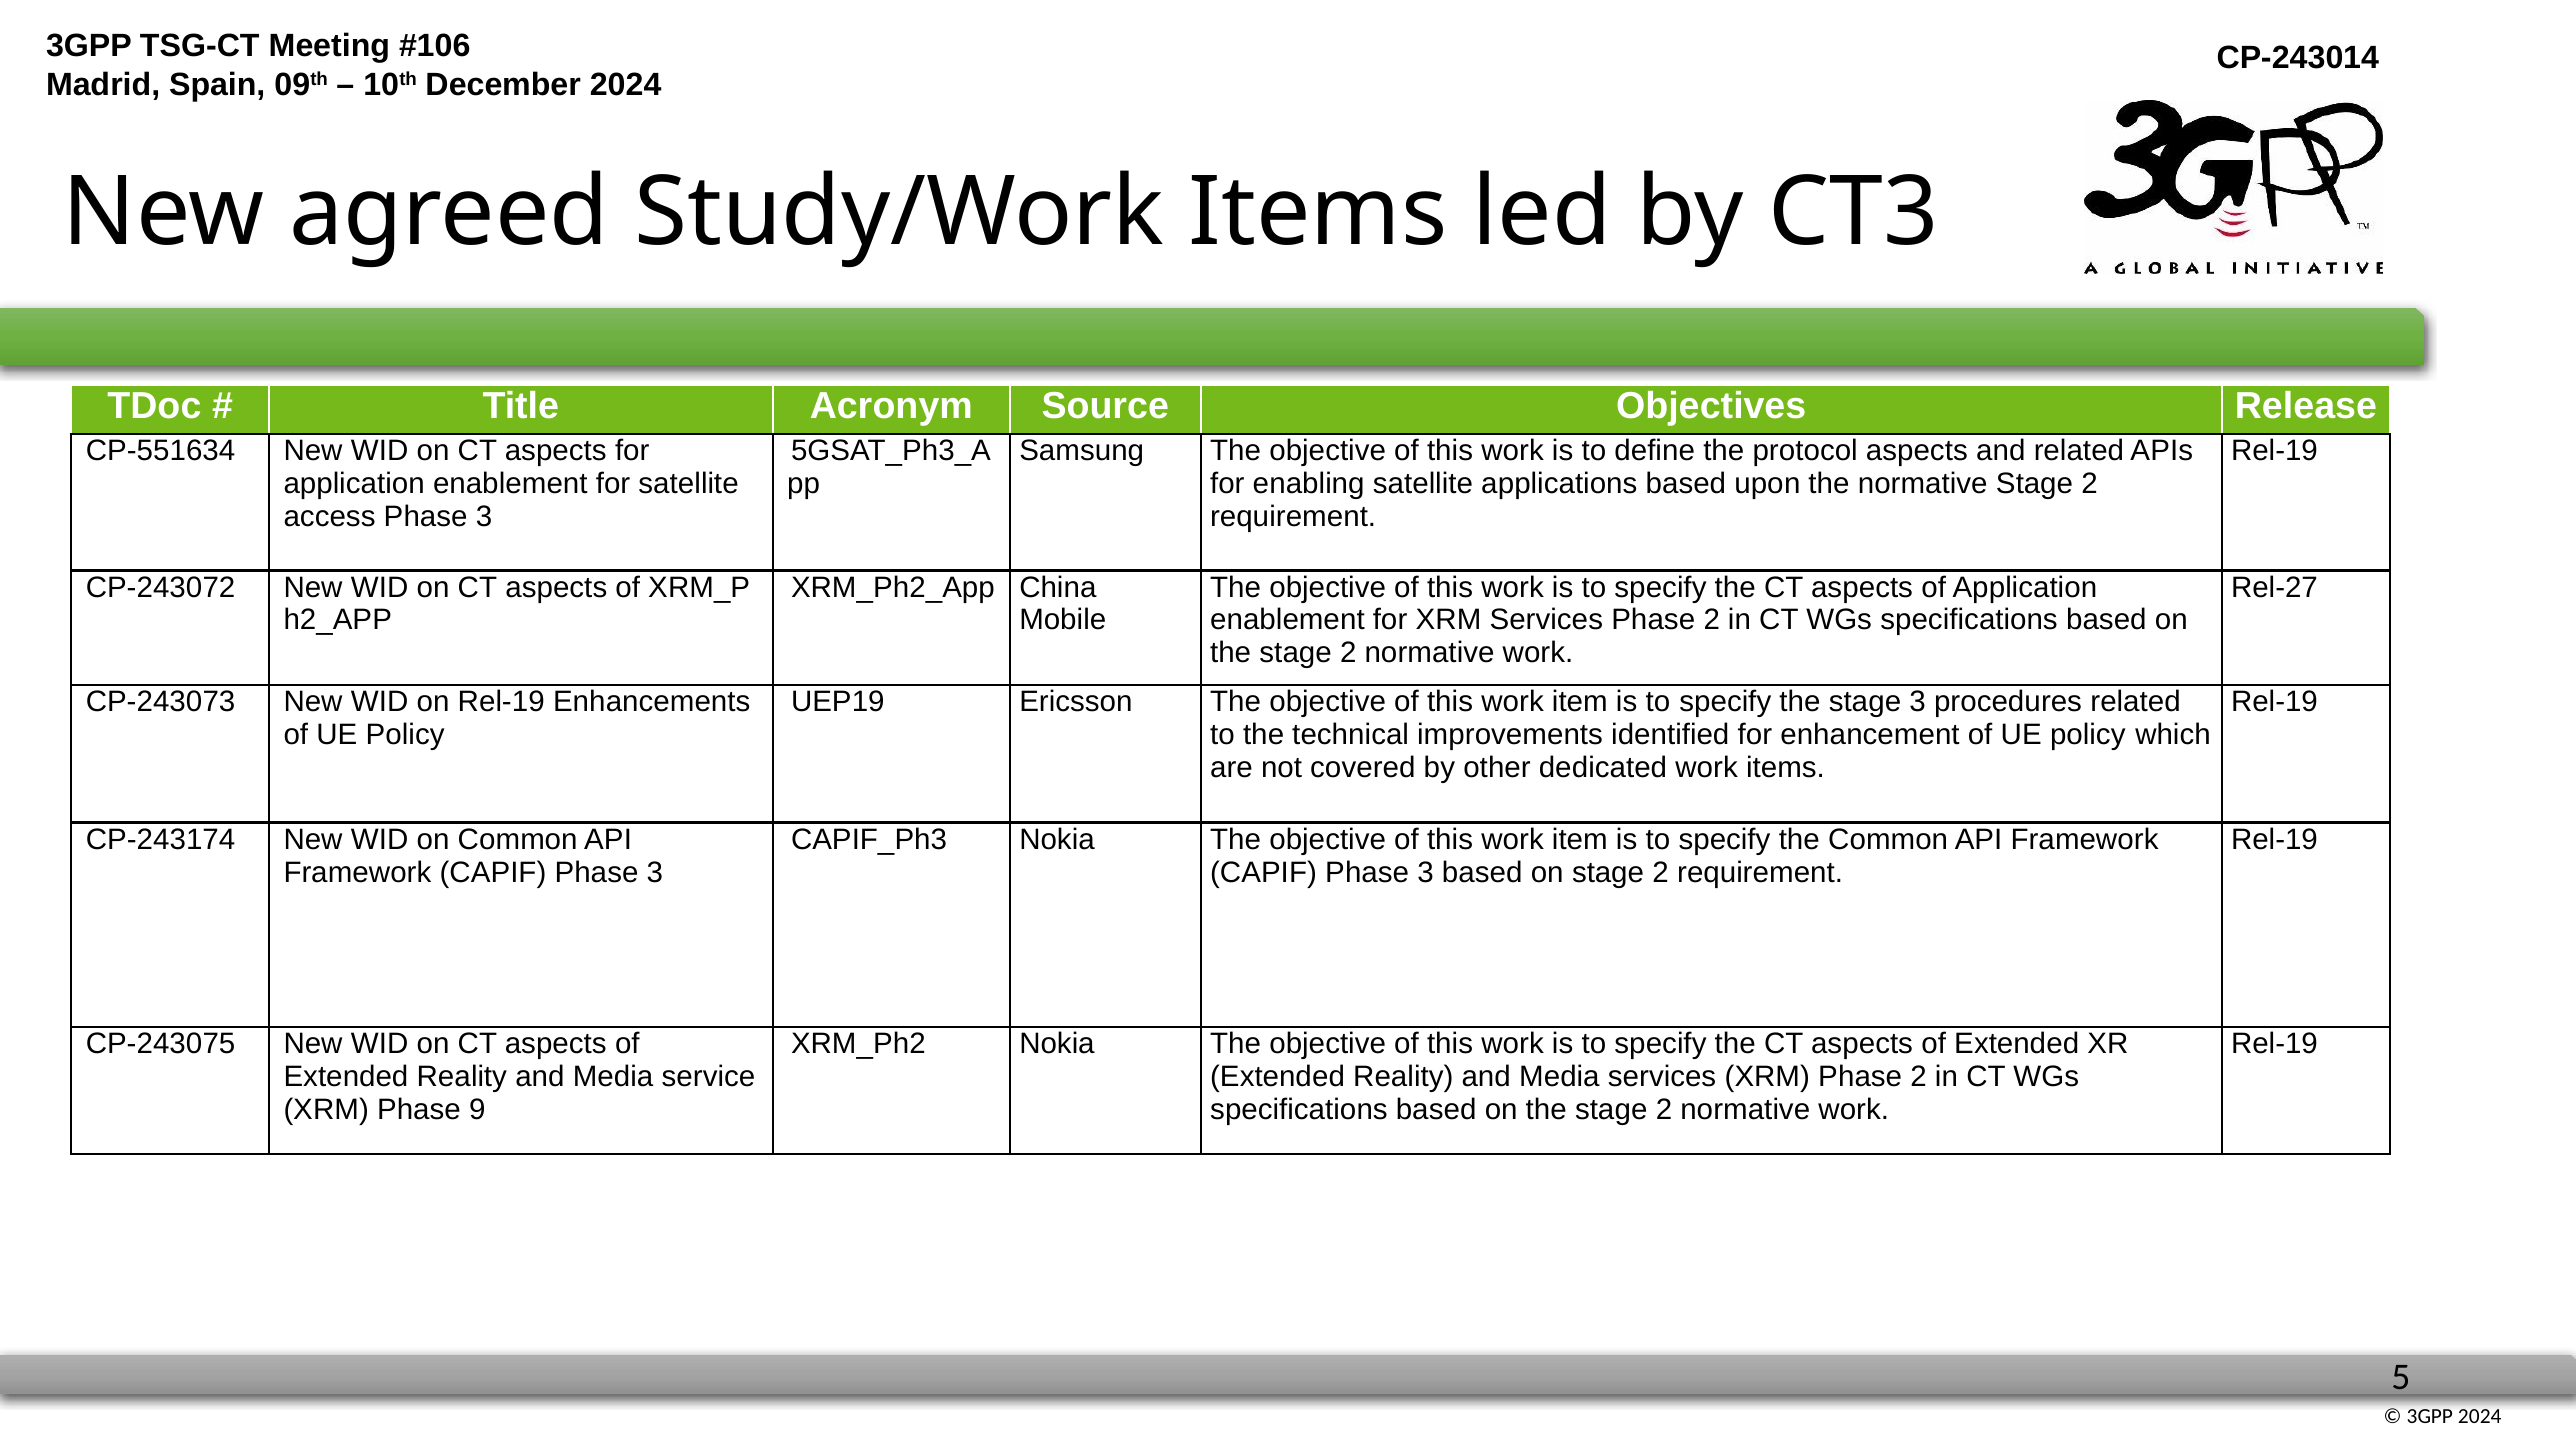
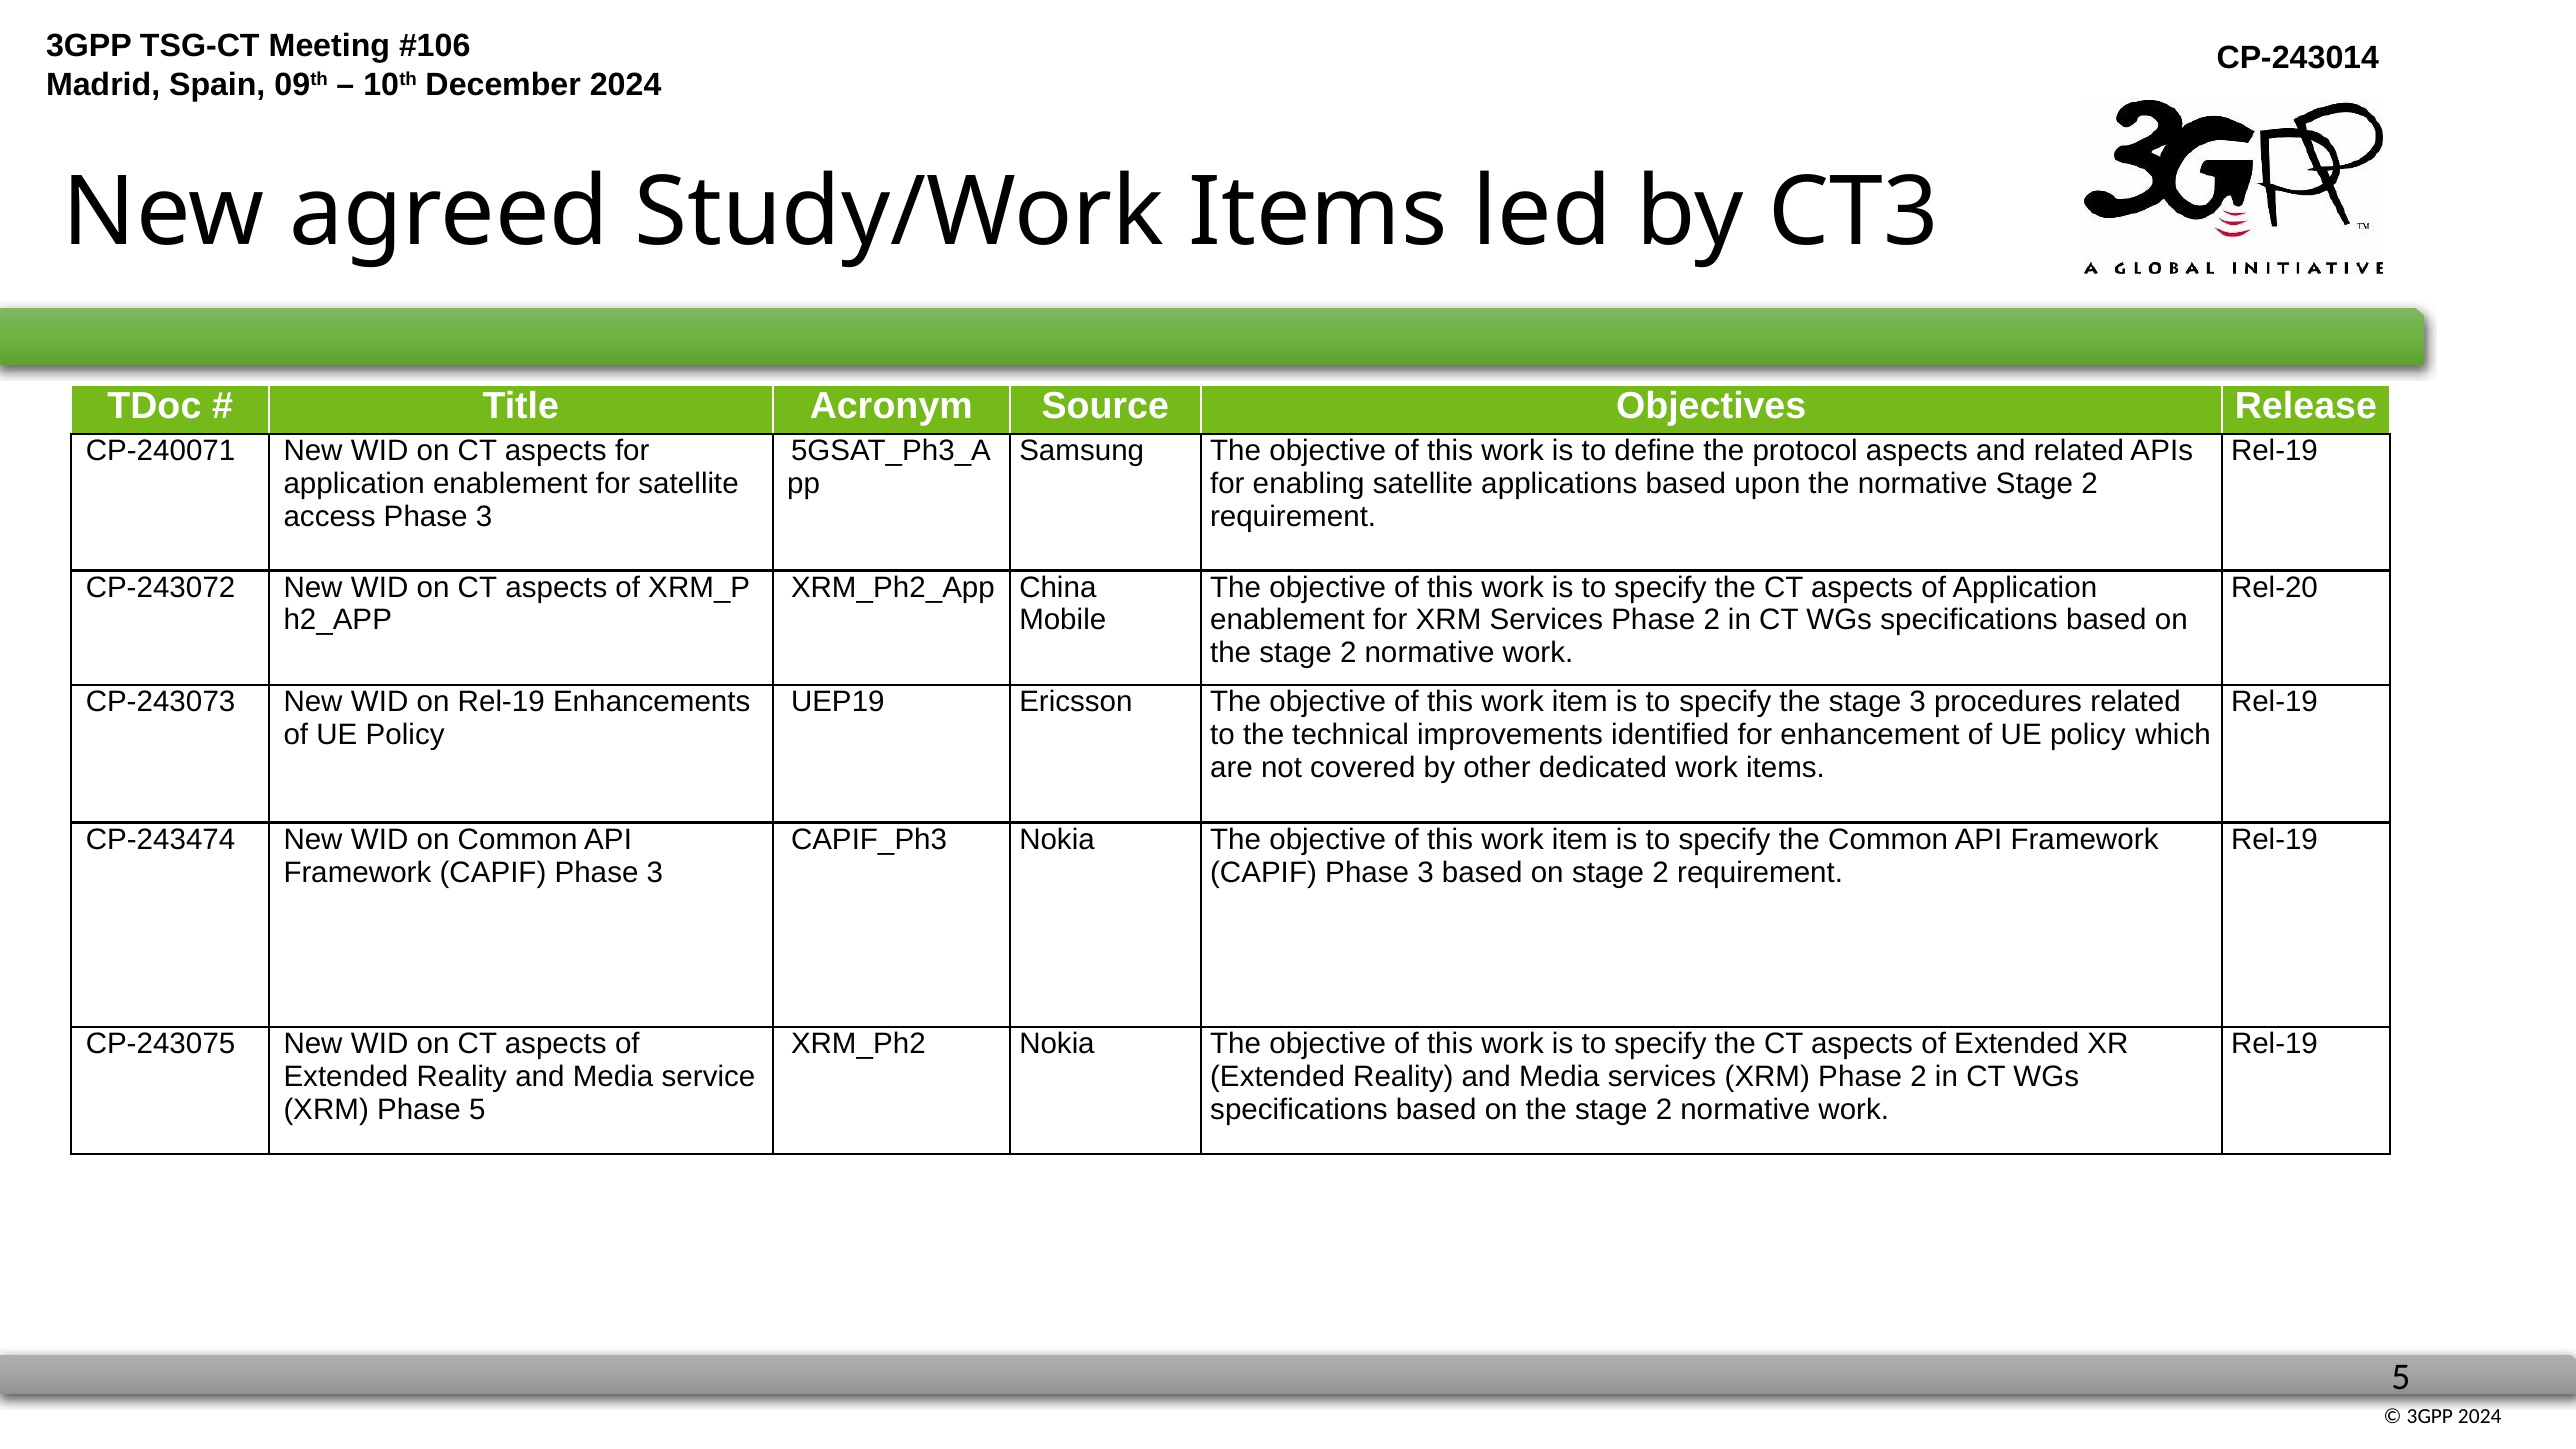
CP-551634: CP-551634 -> CP-240071 (161, 451)
Rel-27: Rel-27 -> Rel-20 (2274, 587)
CP-243174: CP-243174 -> CP-243474 (161, 839)
Phase 9: 9 -> 5 (477, 1110)
